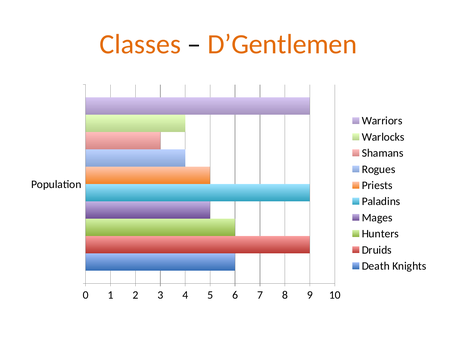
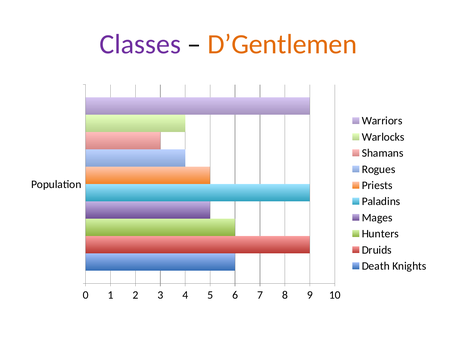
Classes colour: orange -> purple (140, 44)
